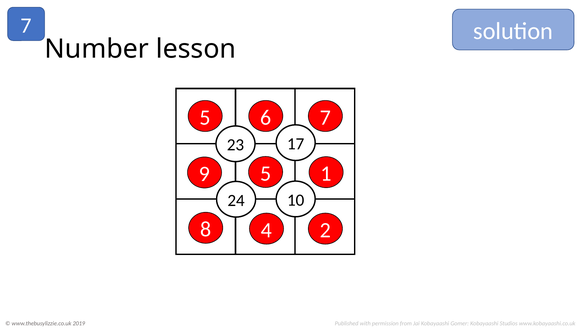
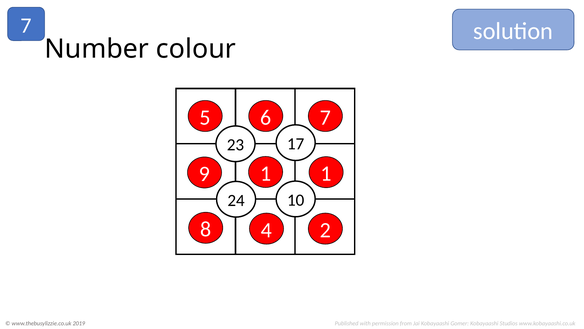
lesson: lesson -> colour (196, 49)
9 5: 5 -> 1 (266, 173)
